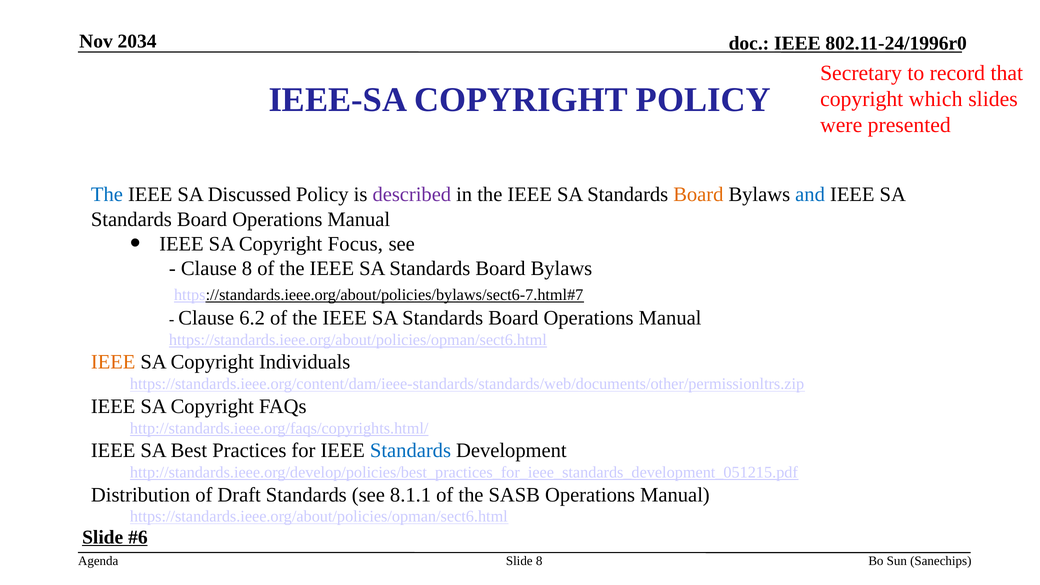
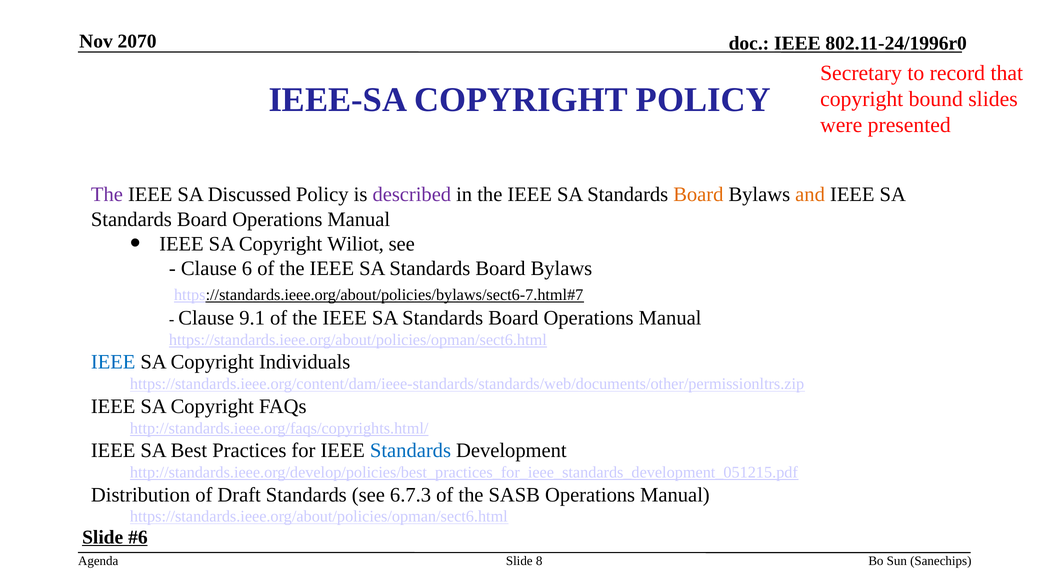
2034: 2034 -> 2070 (137, 41)
which: which -> bound (936, 99)
The colour: blue -> purple (107, 195)
and colour: blue -> orange (810, 195)
Focus: Focus -> Wiliot (356, 244)
Clause 8: 8 -> 6 (247, 269)
6.2: 6.2 -> 9.1 (252, 318)
IEEE colour: orange -> blue (113, 362)
8.1.1: 8.1.1 -> 6.7.3 (411, 495)
